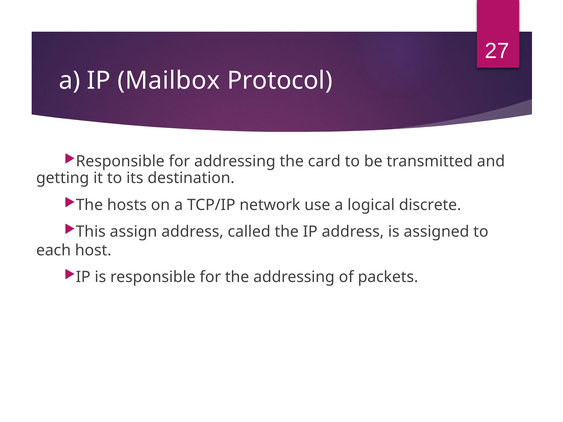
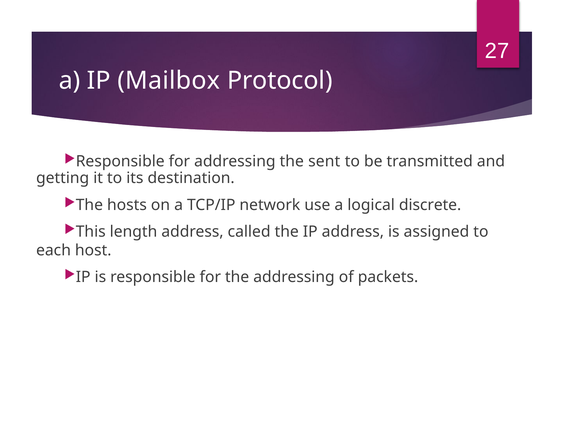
card: card -> sent (324, 161)
assign: assign -> length (134, 232)
